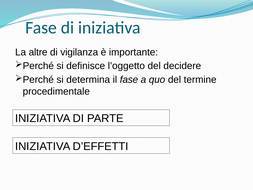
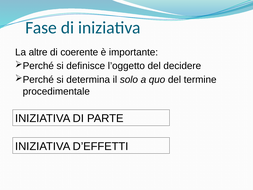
vigilanza: vigilanza -> coerente (79, 52)
il fase: fase -> solo (129, 80)
